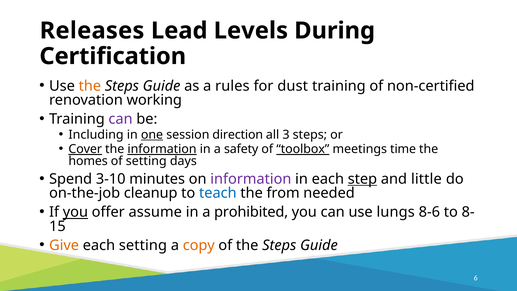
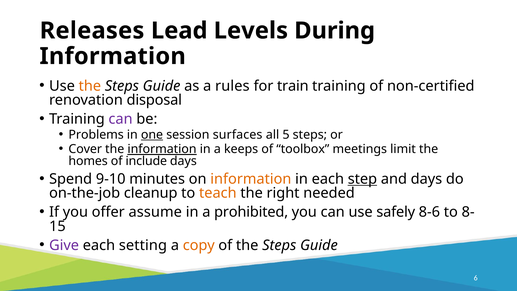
Certification: Certification -> Information (113, 56)
dust: dust -> train (293, 86)
working: working -> disposal (154, 100)
Including: Including -> Problems (96, 135)
direction: direction -> surfaces (238, 135)
3: 3 -> 5 (286, 135)
Cover underline: present -> none (85, 149)
safety: safety -> keeps (241, 149)
toolbox underline: present -> none (303, 149)
time: time -> limit (403, 149)
of setting: setting -> include (146, 161)
3-10: 3-10 -> 9-10 (111, 179)
information colour: purple -> orange (251, 179)
and little: little -> days (426, 179)
teach colour: blue -> orange (218, 193)
from: from -> right (283, 193)
you underline: present -> none (75, 212)
lungs: lungs -> safely (396, 212)
Give colour: orange -> purple (64, 245)
